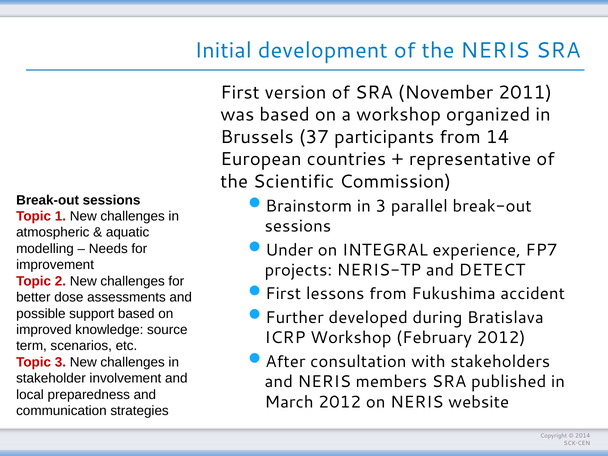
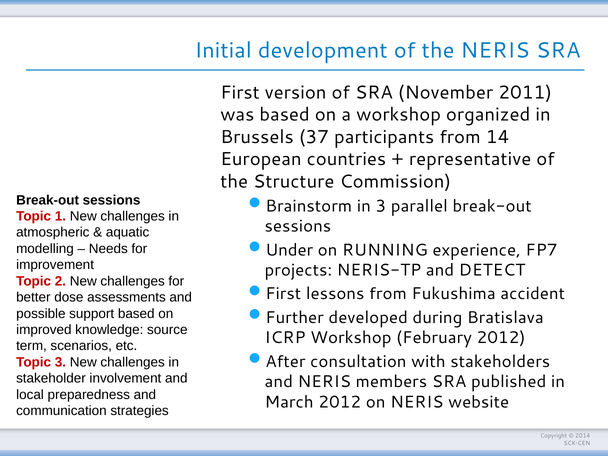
Scientific: Scientific -> Structure (294, 182)
INTEGRAL: INTEGRAL -> RUNNING (385, 250)
